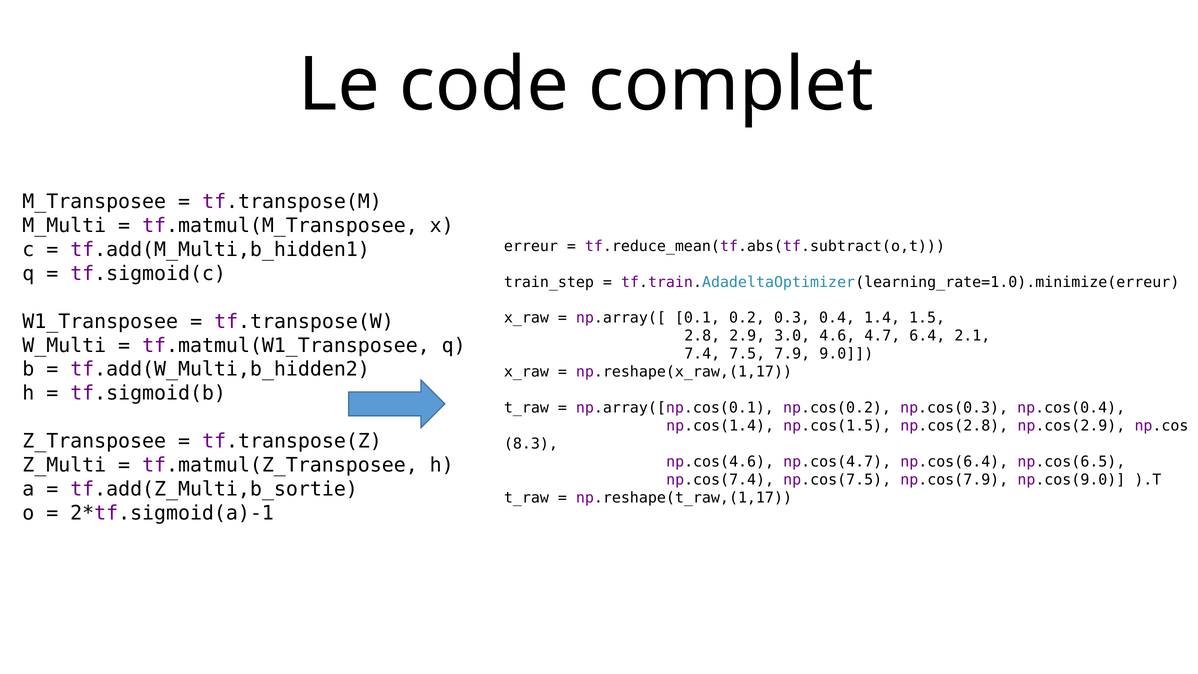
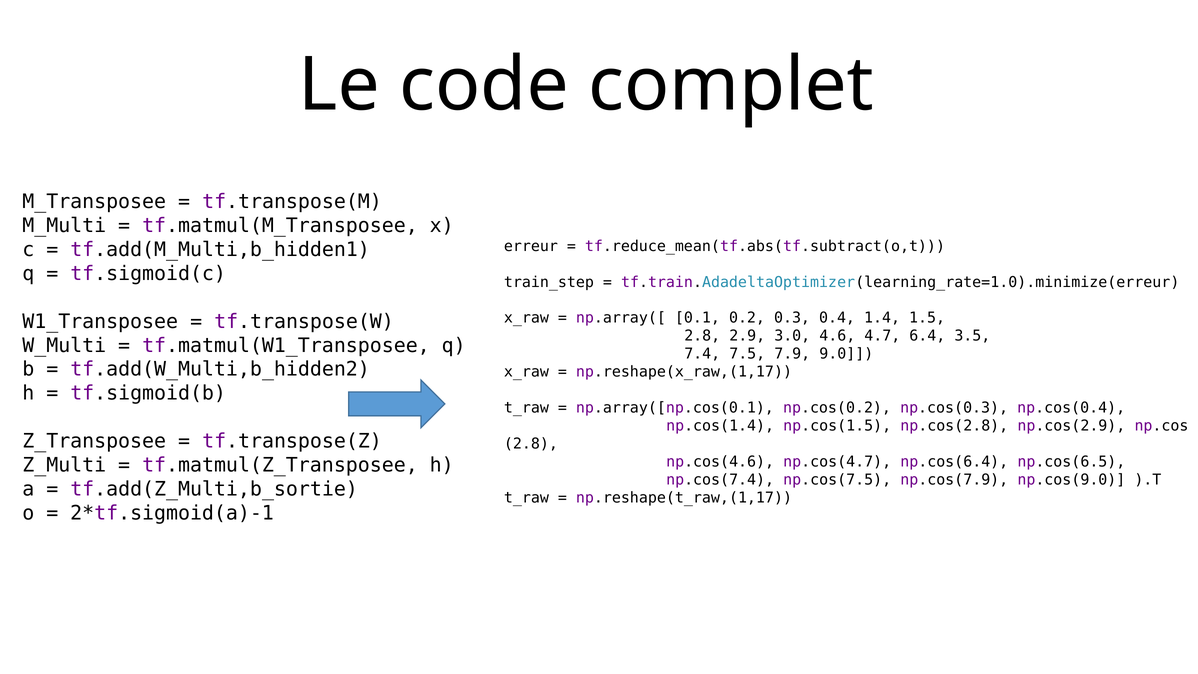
2.1: 2.1 -> 3.5 (972, 336)
8.3: 8.3 -> 2.8 (531, 444)
